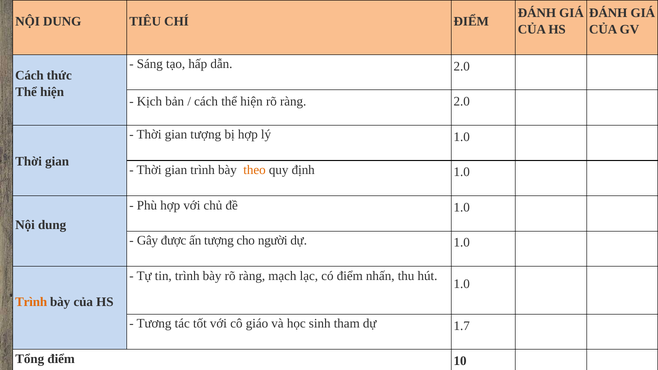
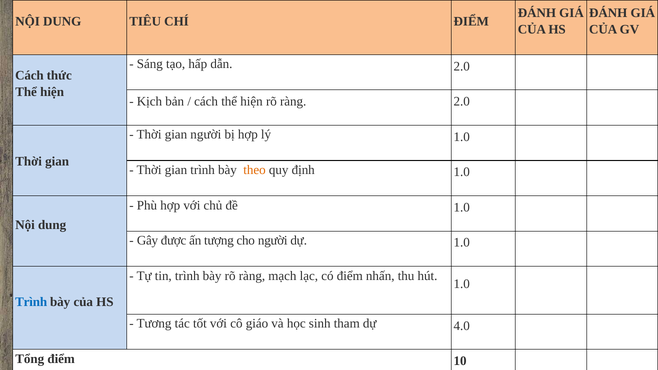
gian tượng: tượng -> người (206, 135)
Trình colour: orange -> blue (31, 302)
1.7: 1.7 -> 4.0 (462, 326)
